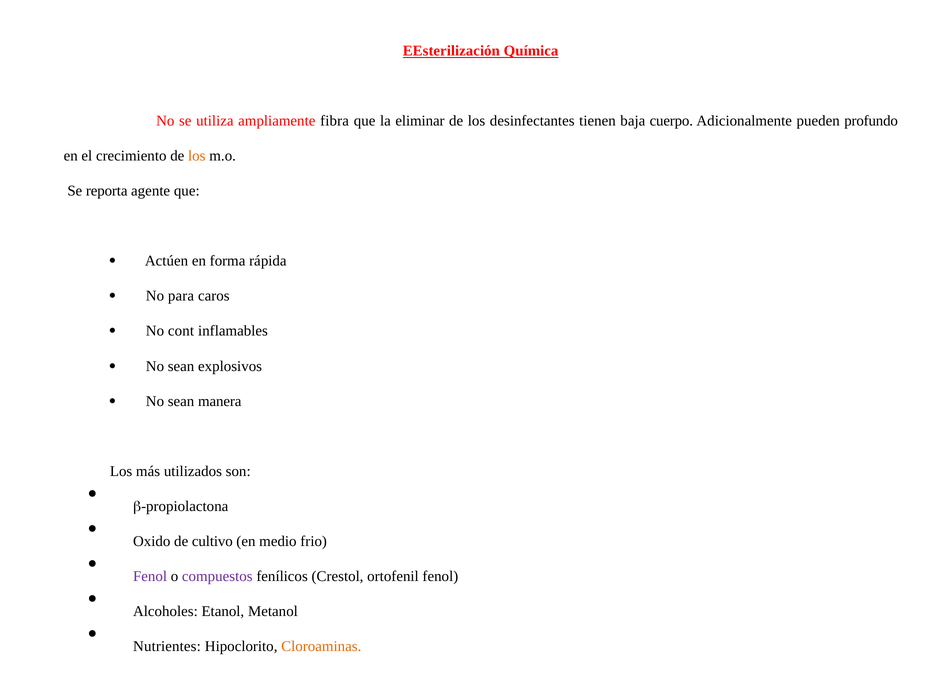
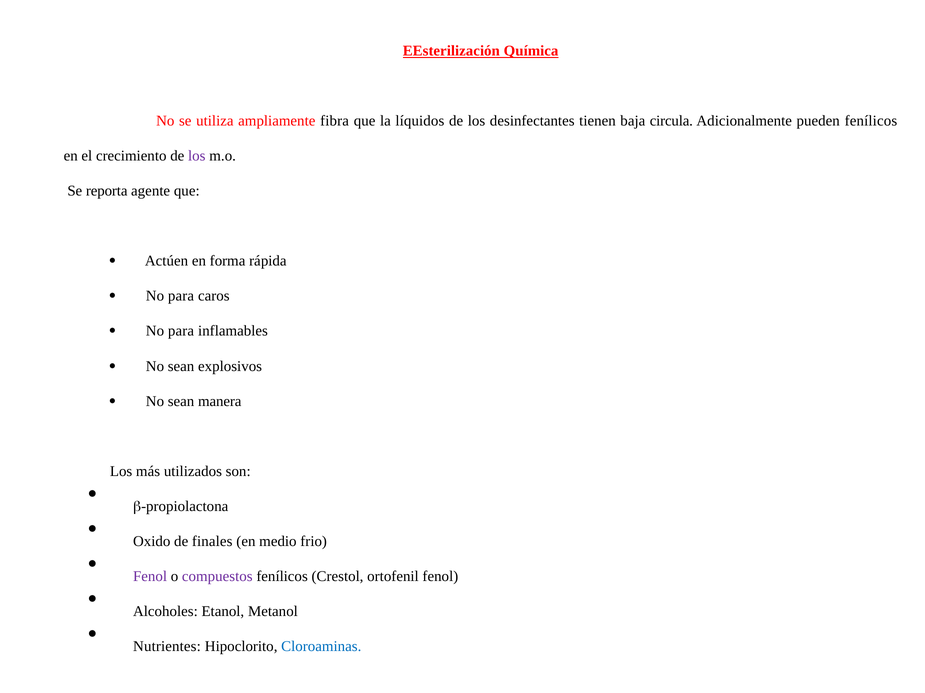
eliminar: eliminar -> líquidos (420, 121)
cuerpo: cuerpo -> circula (671, 121)
pueden profundo: profundo -> fenílicos (871, 121)
los colour: orange -> purple (197, 156)
cont: cont -> para (181, 331)
cultivo: cultivo -> finales (212, 542)
Cloroaminas colour: orange -> blue (321, 647)
